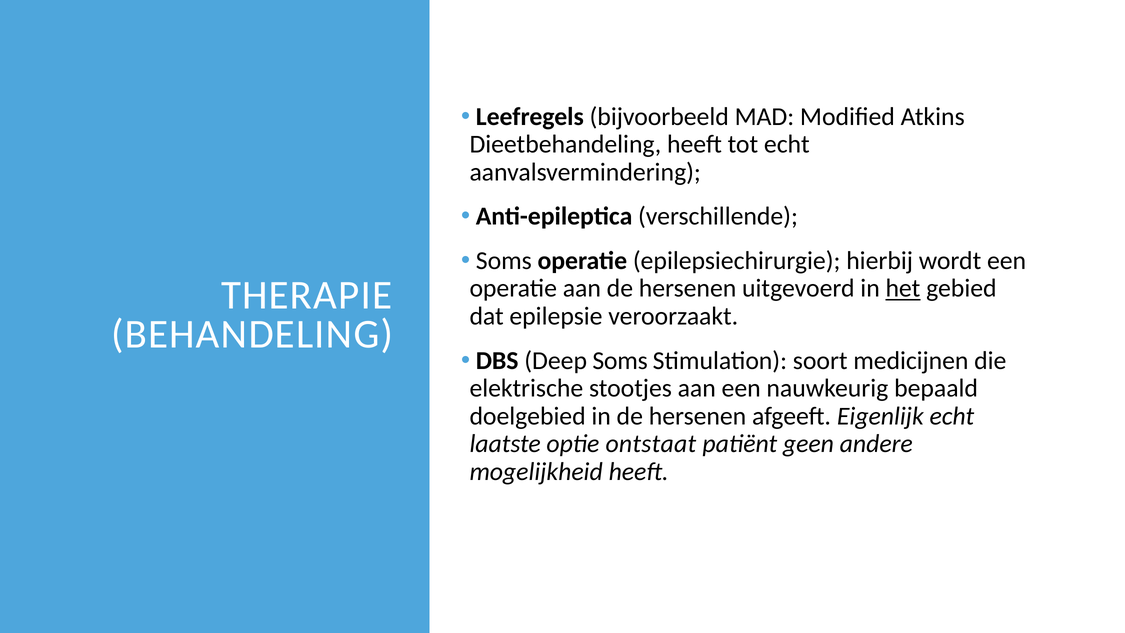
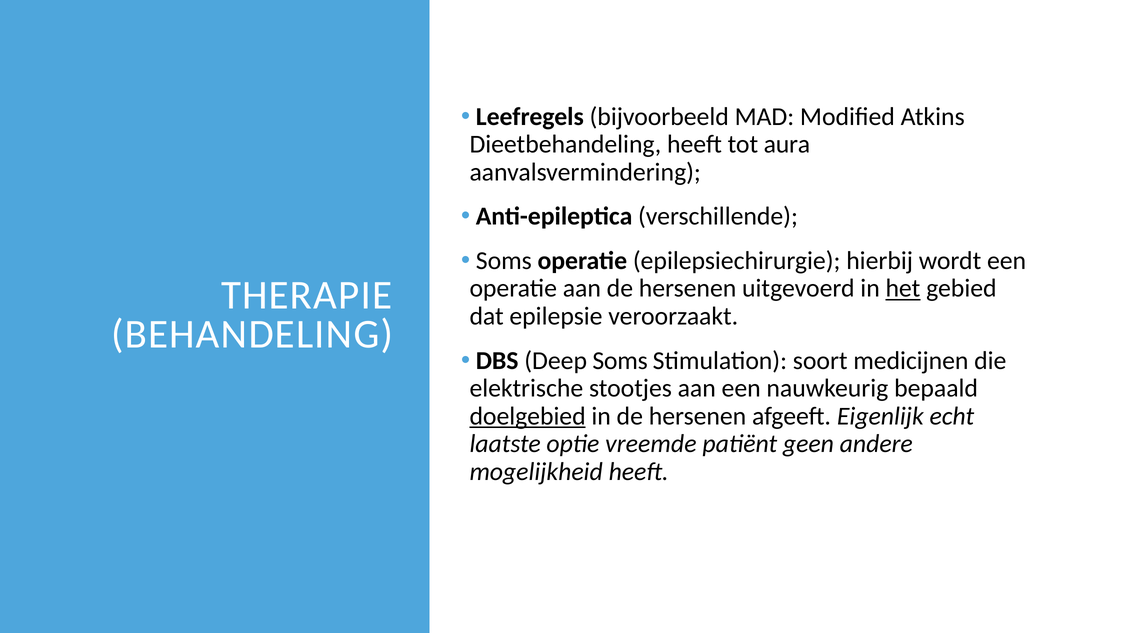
tot echt: echt -> aura (787, 144)
doelgebied underline: none -> present (528, 416)
ontstaat: ontstaat -> vreemde (651, 444)
